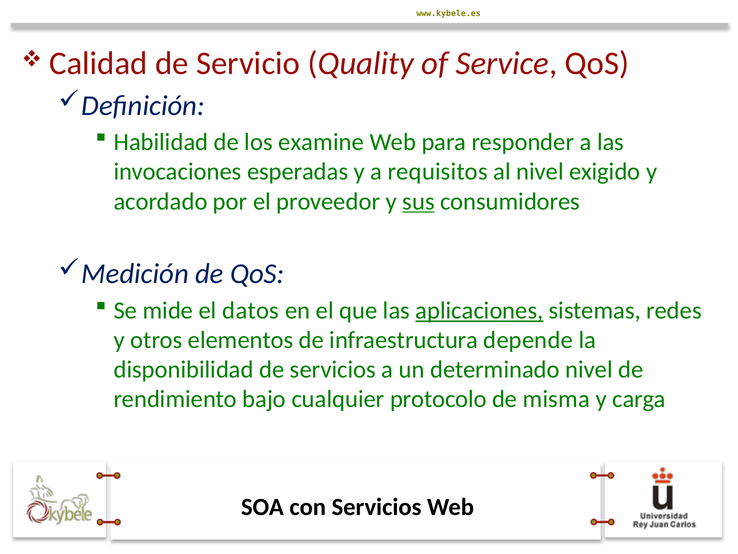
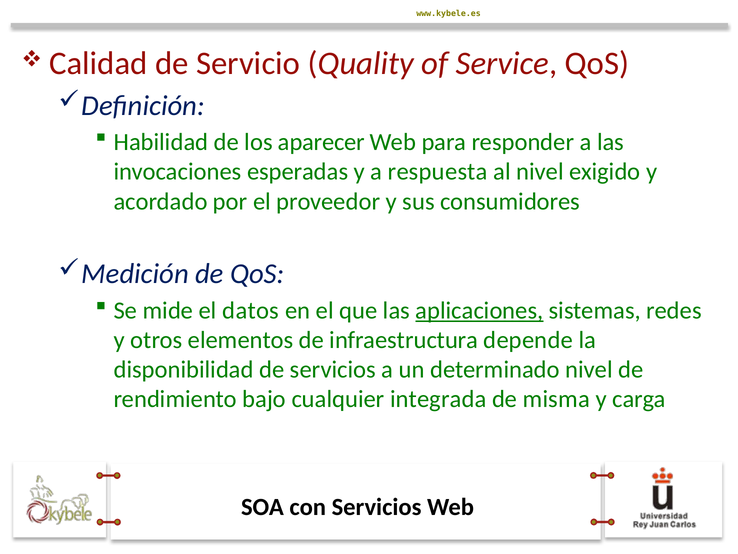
examine: examine -> aparecer (321, 142)
requisitos: requisitos -> respuesta (438, 172)
sus underline: present -> none (419, 201)
protocolo: protocolo -> integrada (438, 399)
